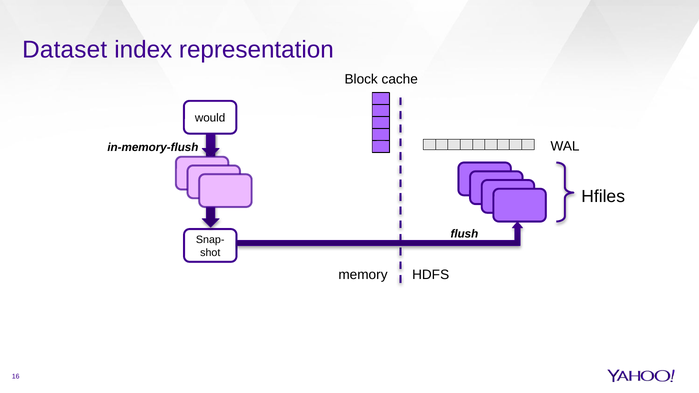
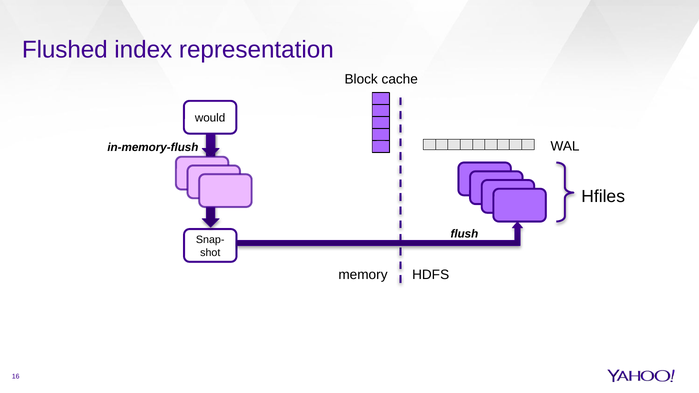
Dataset: Dataset -> Flushed (65, 50)
